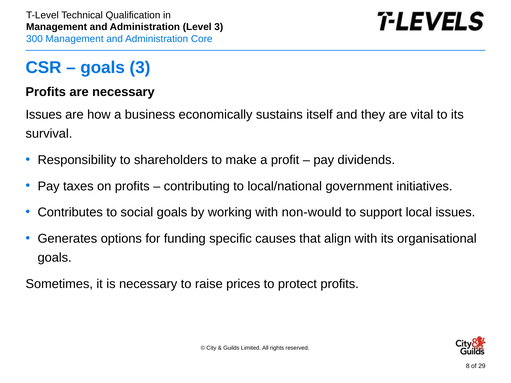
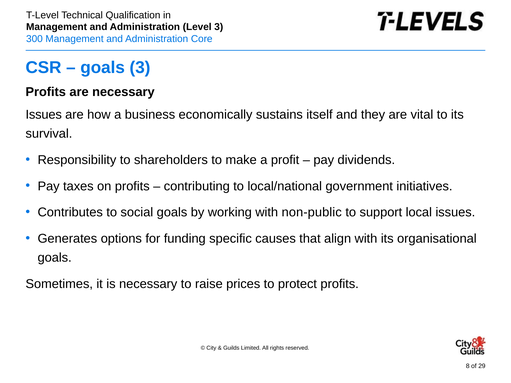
non-would: non-would -> non-public (312, 212)
